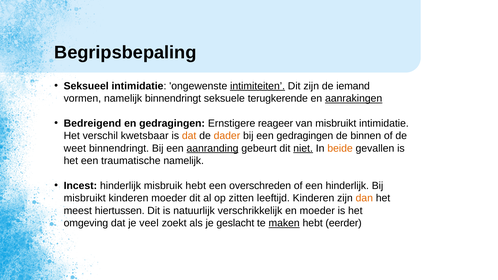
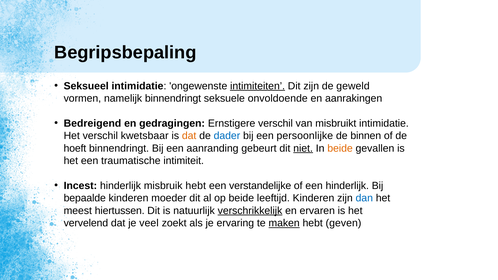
iemand: iemand -> geweld (353, 86)
terugkerende: terugkerende -> onvoldoende (278, 98)
aanrakingen underline: present -> none (354, 98)
Ernstigere reageer: reageer -> verschil (276, 123)
dader colour: orange -> blue (227, 136)
een gedragingen: gedragingen -> persoonlijke (305, 136)
weet: weet -> hoeft (75, 148)
aanranding underline: present -> none (213, 148)
traumatische namelijk: namelijk -> intimiteit (184, 161)
overschreden: overschreden -> verstandelijke (260, 186)
misbruikt: misbruikt -> bepaalde (85, 198)
op zitten: zitten -> beide (241, 198)
dan colour: orange -> blue (364, 198)
verschrikkelijk underline: none -> present (250, 211)
en moeder: moeder -> ervaren (317, 211)
omgeving: omgeving -> vervelend (86, 223)
geslacht: geslacht -> ervaring (235, 223)
eerder: eerder -> geven (343, 223)
